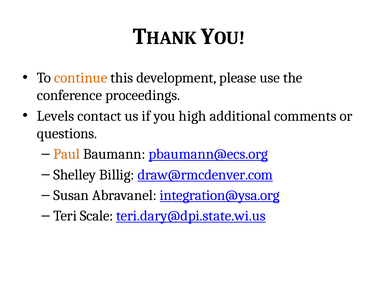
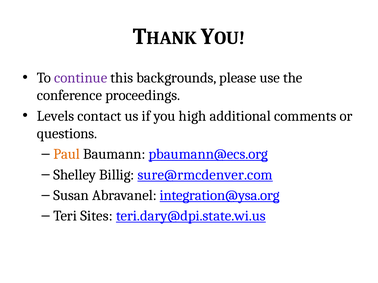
continue colour: orange -> purple (81, 78)
development: development -> backgrounds (176, 78)
draw@rmcdenver.com: draw@rmcdenver.com -> sure@rmcdenver.com (205, 175)
Scale: Scale -> Sites (96, 216)
